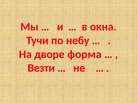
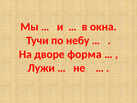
Везти: Везти -> Лужи (41, 68)
